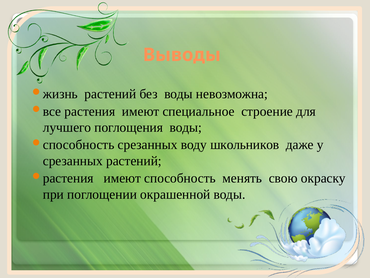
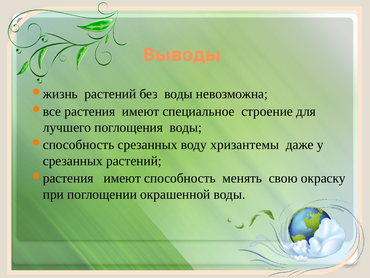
школьников: школьников -> хризантемы (245, 145)
